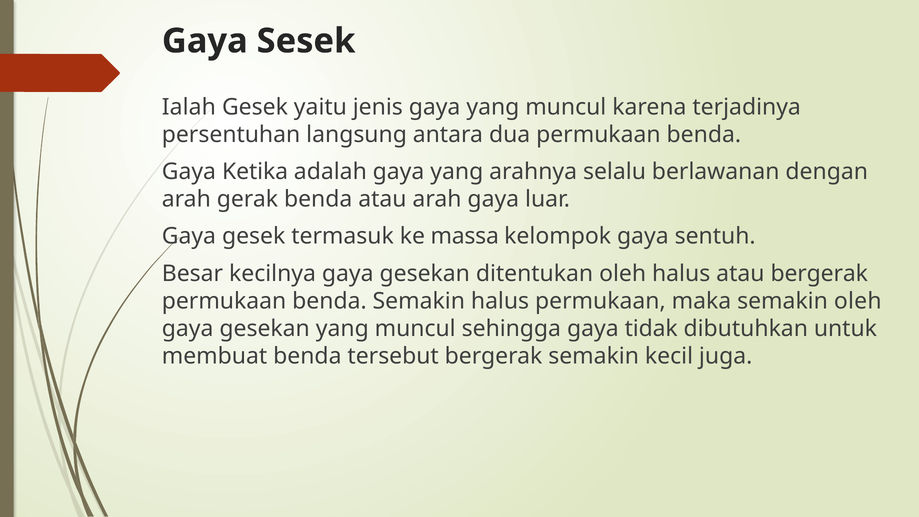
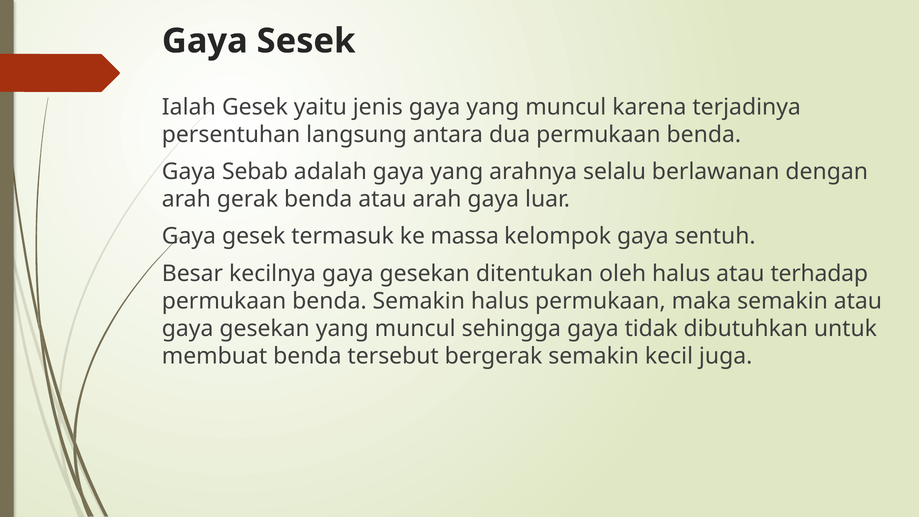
Ketika: Ketika -> Sebab (255, 172)
atau bergerak: bergerak -> terhadap (819, 274)
semakin oleh: oleh -> atau (858, 301)
